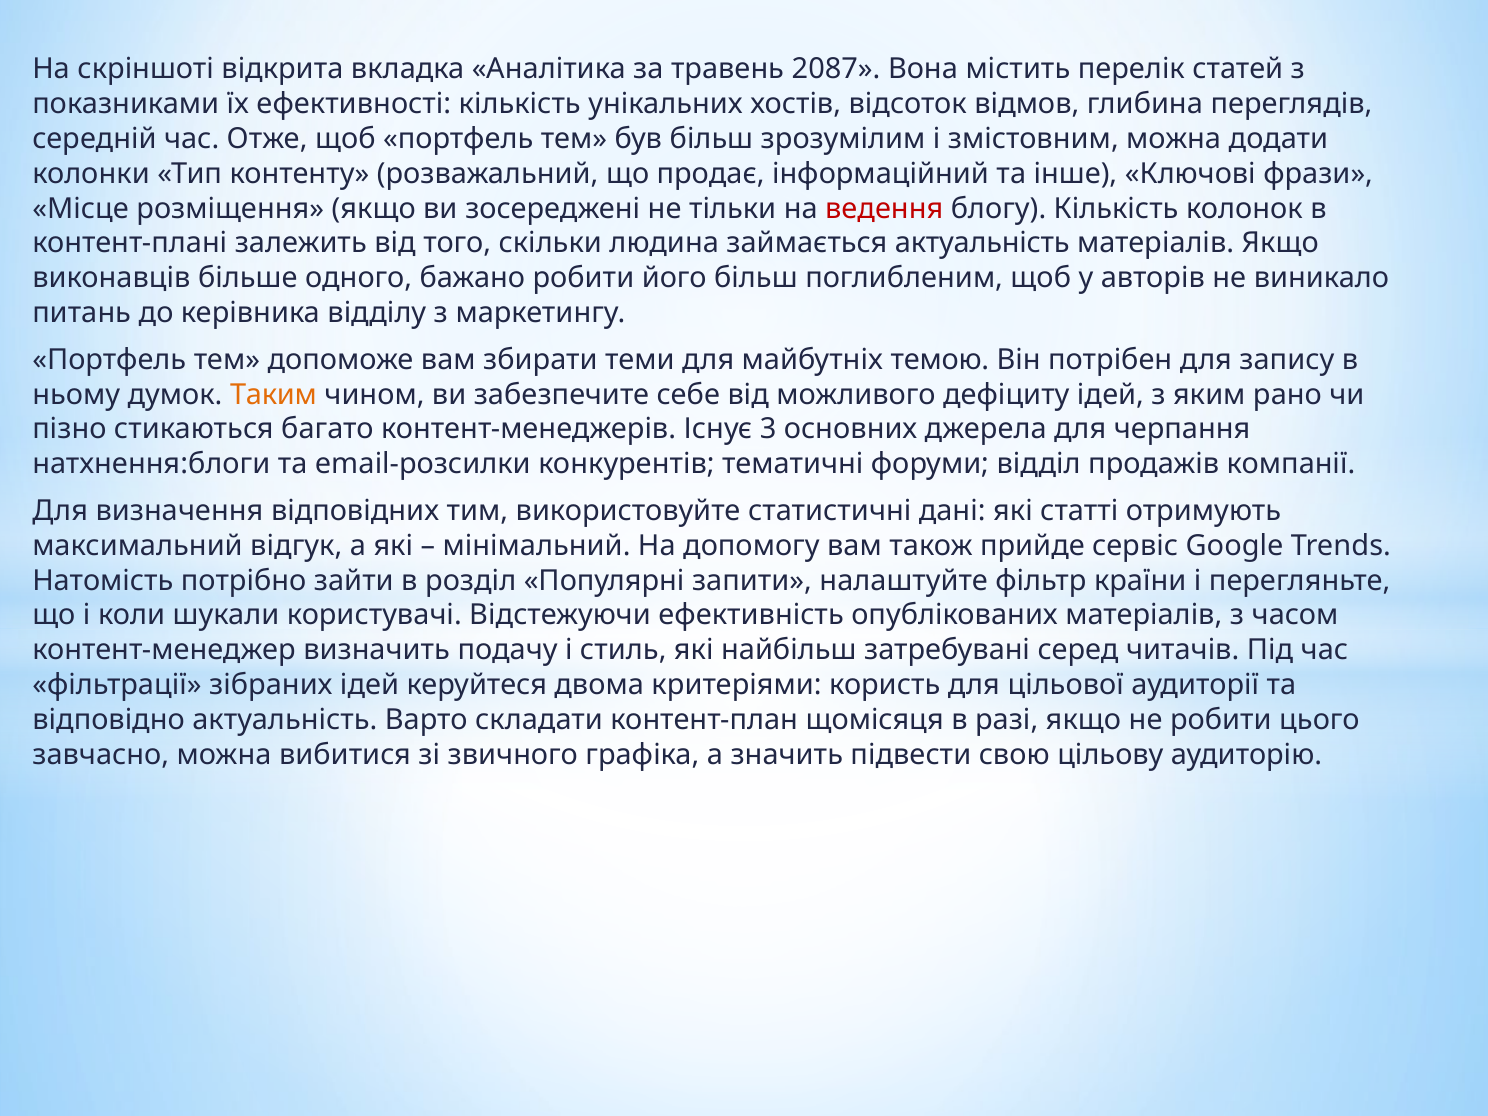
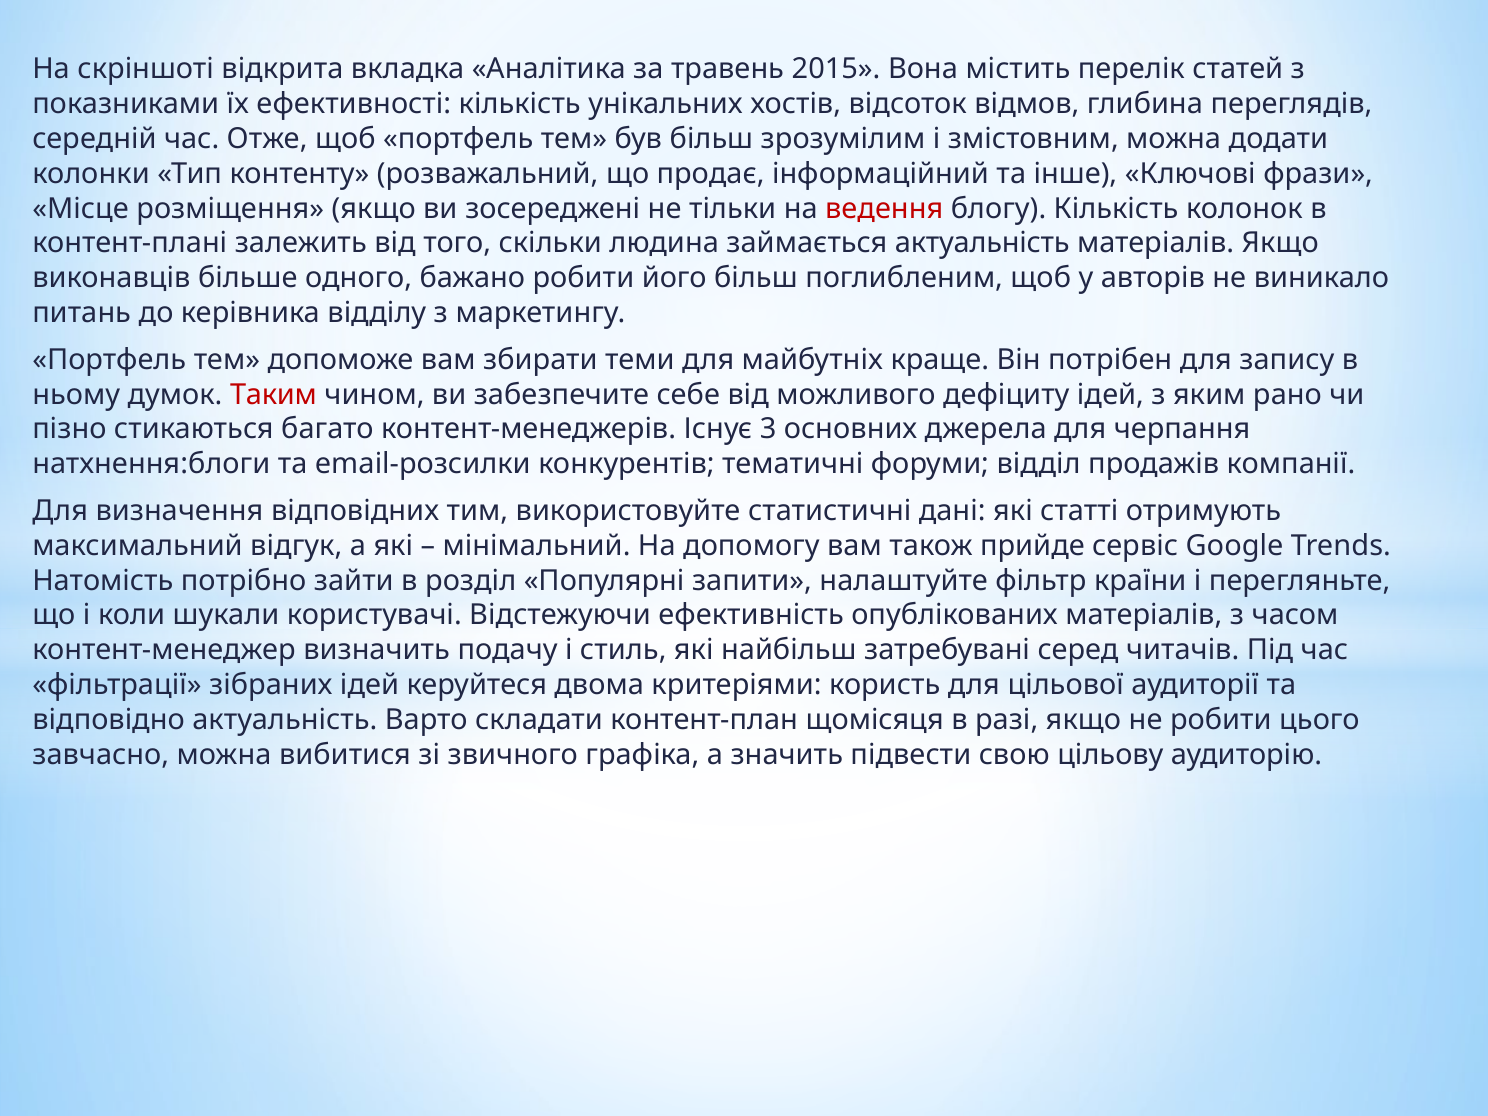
2087: 2087 -> 2015 (836, 69)
темою: темою -> краще (940, 360)
Таким colour: orange -> red (274, 394)
